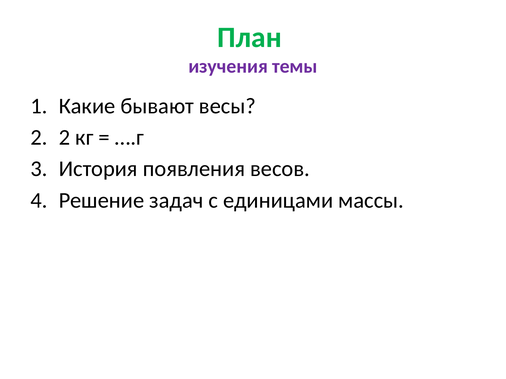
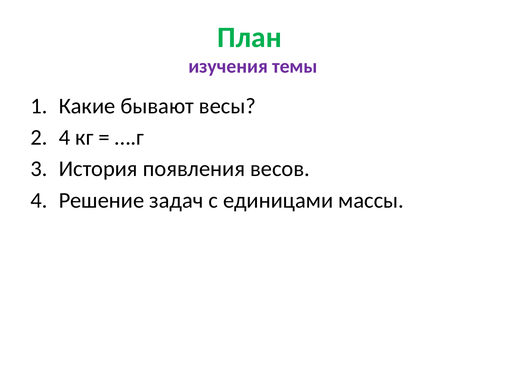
2: 2 -> 4 (65, 138)
